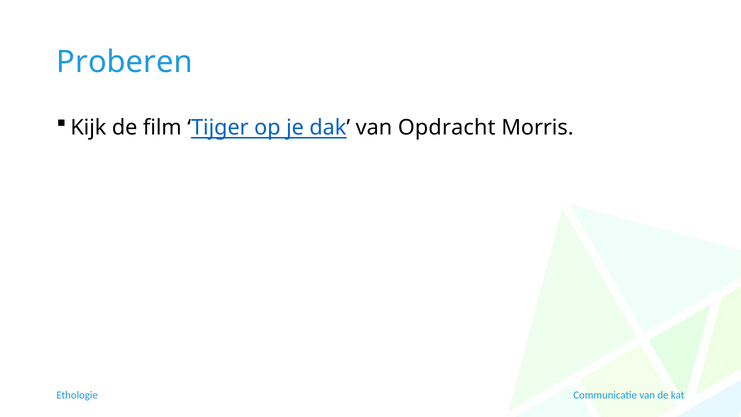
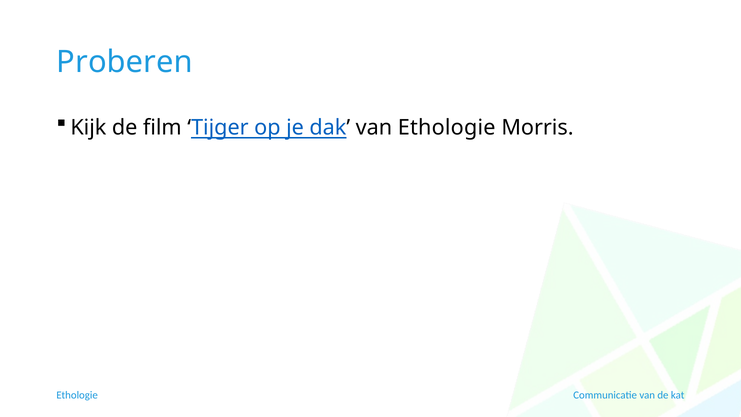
van Opdracht: Opdracht -> Ethologie (447, 128)
